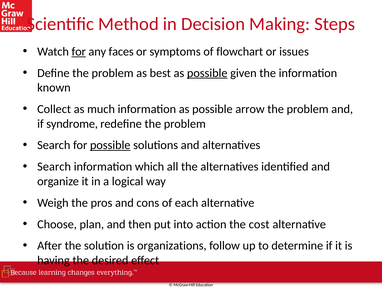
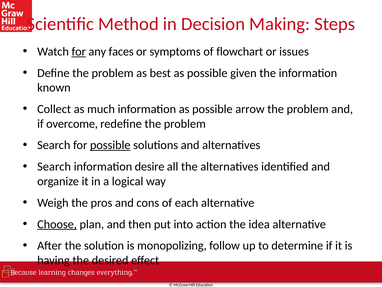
possible underline: present -> none (207, 73)
syndrome: syndrome -> overcome (72, 124)
which: which -> desire (150, 166)
Choose underline: none -> present (57, 224)
cost: cost -> idea (259, 224)
organizations: organizations -> monopolizing (172, 245)
